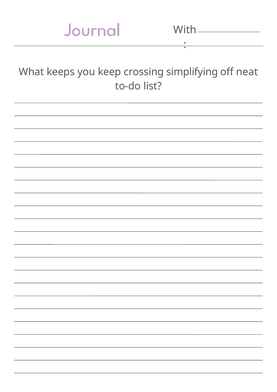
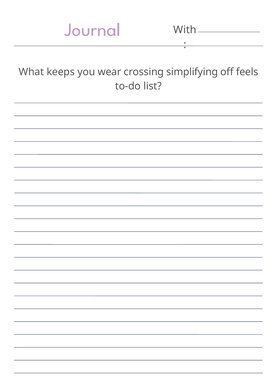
keep: keep -> wear (109, 72)
neat: neat -> feels (247, 72)
